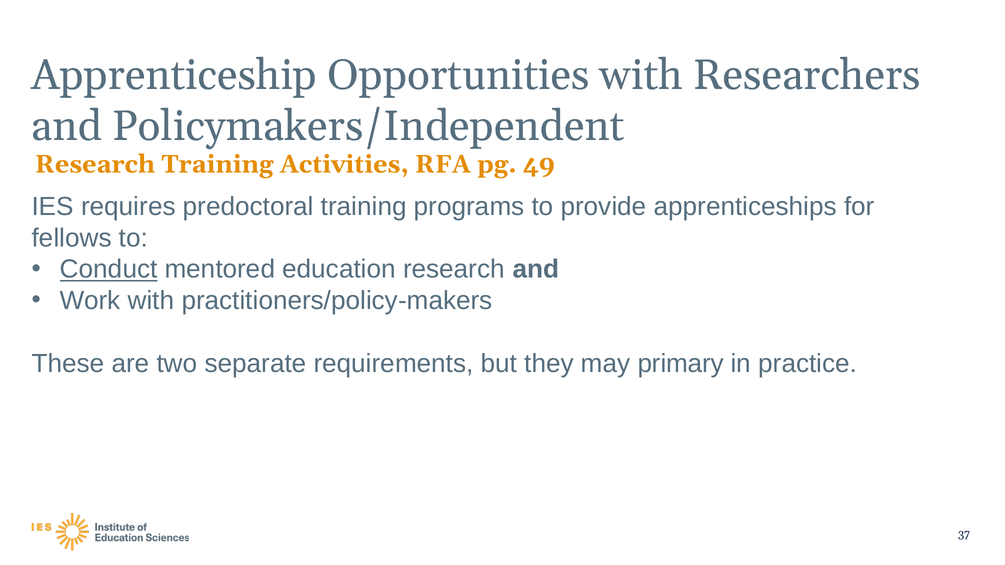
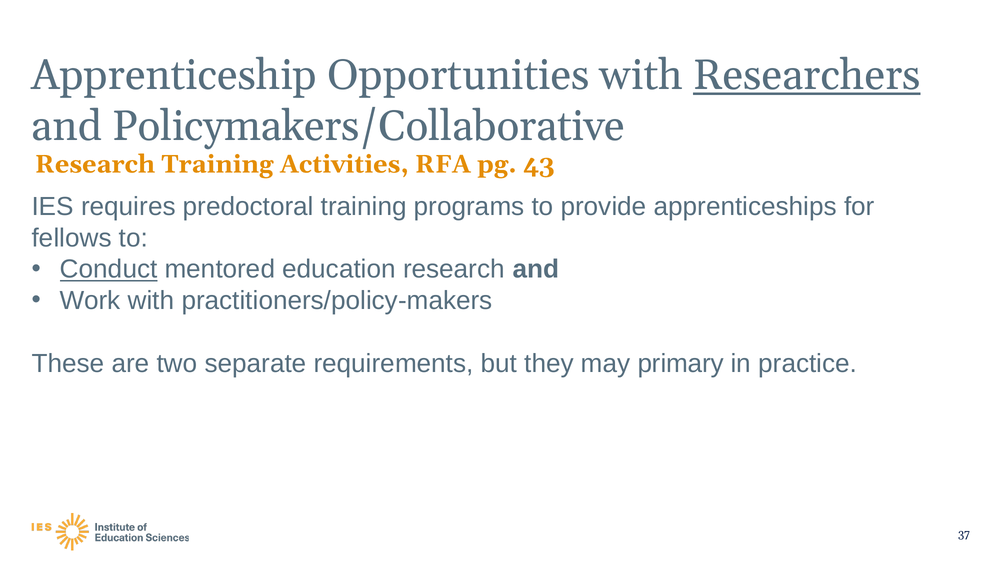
Researchers underline: none -> present (807, 76)
Policymakers/Independent: Policymakers/Independent -> Policymakers/Collaborative (368, 126)
49: 49 -> 43 (539, 164)
